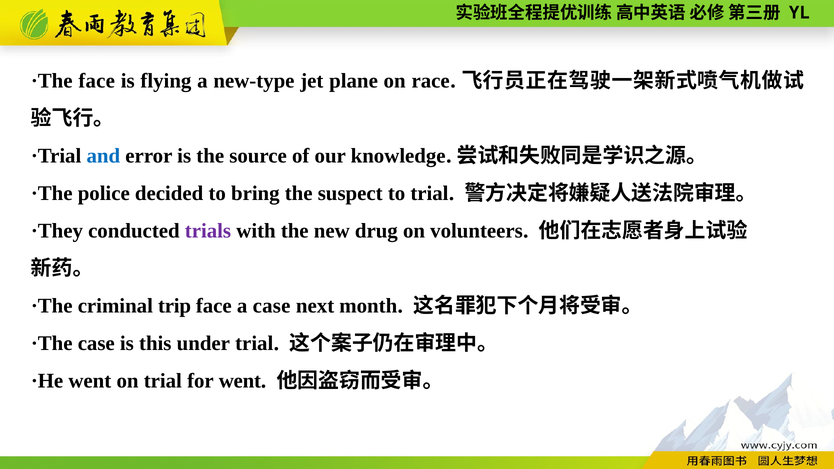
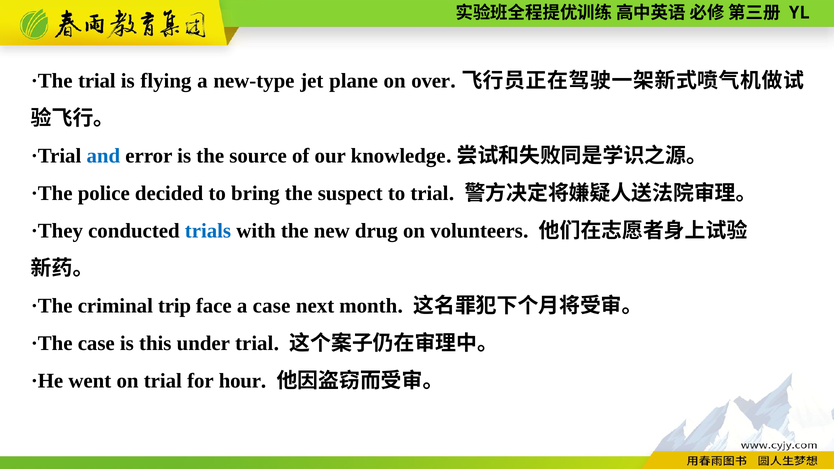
·The face: face -> trial (97, 81)
race: race -> over (431, 81)
trials colour: purple -> blue (208, 231)
for went: went -> hour (240, 381)
